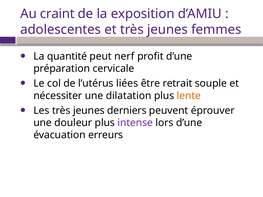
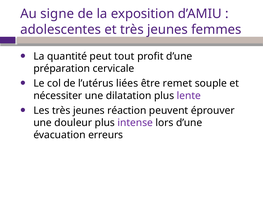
craint: craint -> signe (57, 14)
nerf: nerf -> tout (124, 56)
retrait: retrait -> remet (177, 84)
lente colour: orange -> purple (189, 96)
derniers: derniers -> réaction (127, 111)
